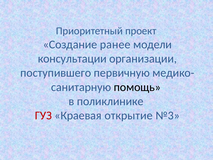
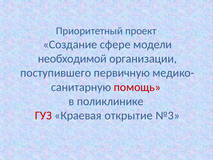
ранее: ранее -> сфере (115, 44)
консультации: консультации -> необходимой (72, 59)
помощь colour: black -> red (137, 87)
